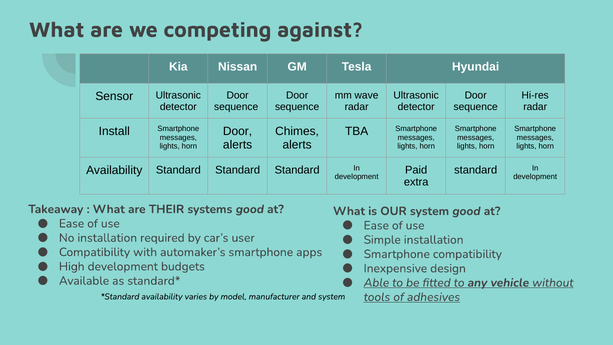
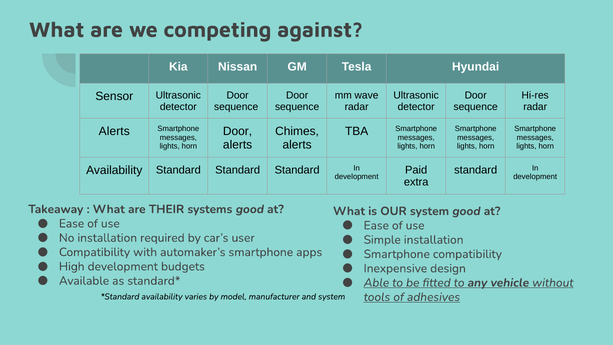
Install: Install -> Alerts (114, 131)
